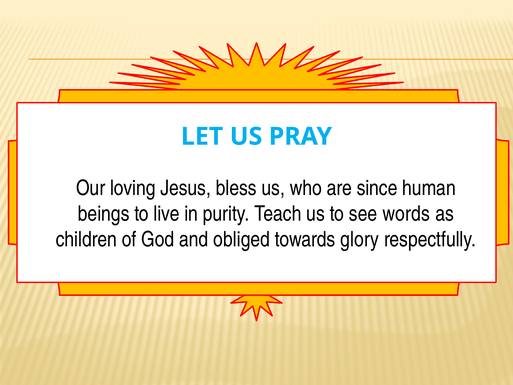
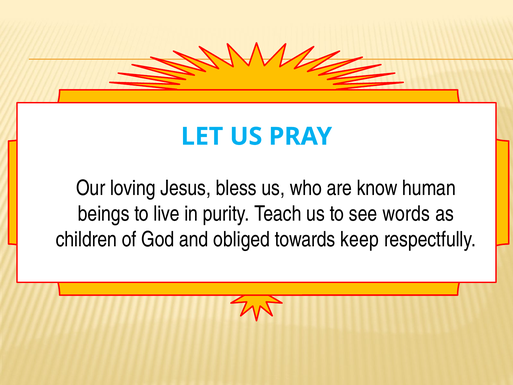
since: since -> know (377, 188)
glory: glory -> keep (360, 239)
